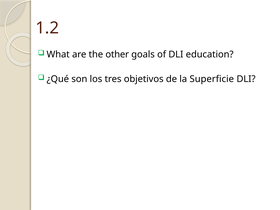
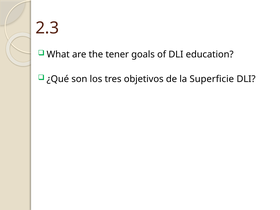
1.2: 1.2 -> 2.3 (47, 28)
other: other -> tener (117, 54)
